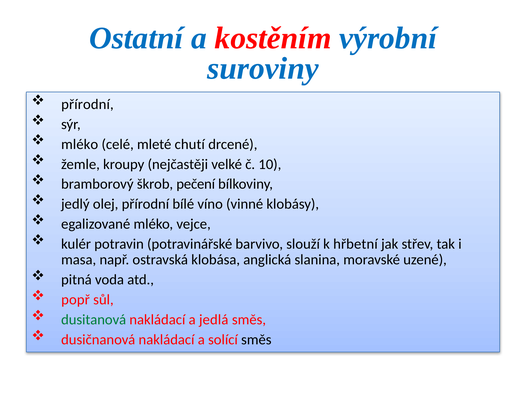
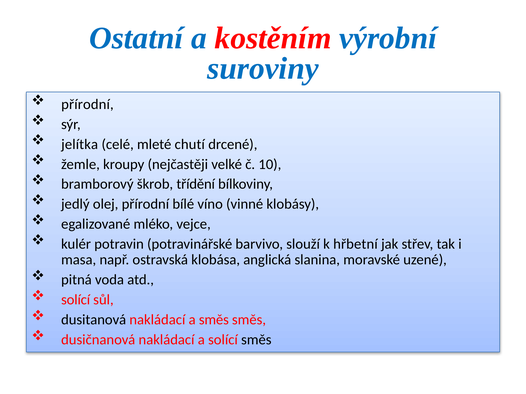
mléko: mléko -> jelítka (80, 144)
pečení: pečení -> třídění (196, 184)
popř: popř -> solící (76, 300)
dusitanová colour: green -> black (94, 320)
a jedlá: jedlá -> směs (214, 320)
